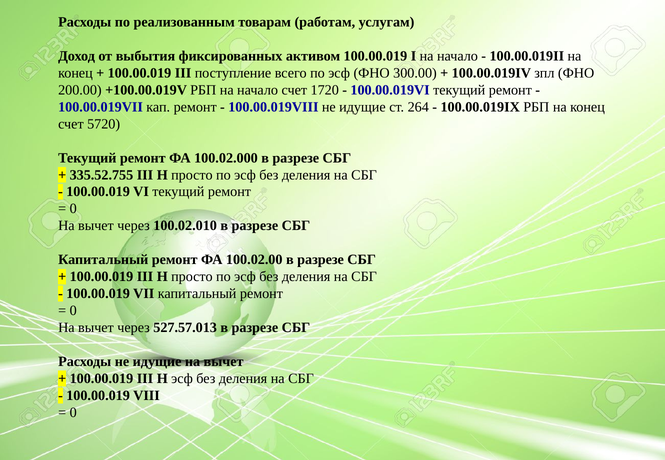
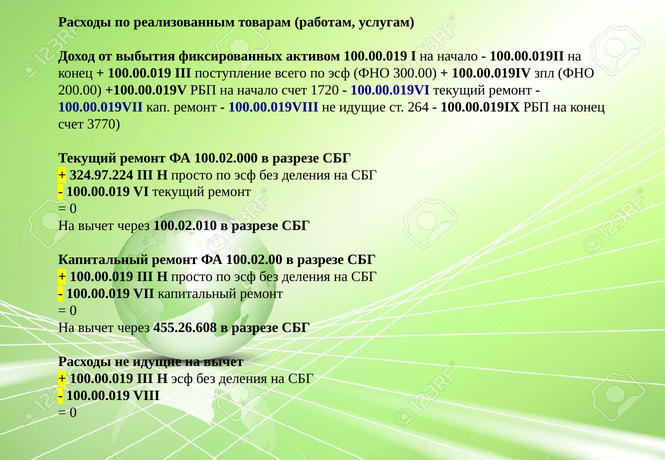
5720: 5720 -> 3770 (104, 124)
335.52.755: 335.52.755 -> 324.97.224 (101, 175)
527.57.013: 527.57.013 -> 455.26.608 (185, 328)
